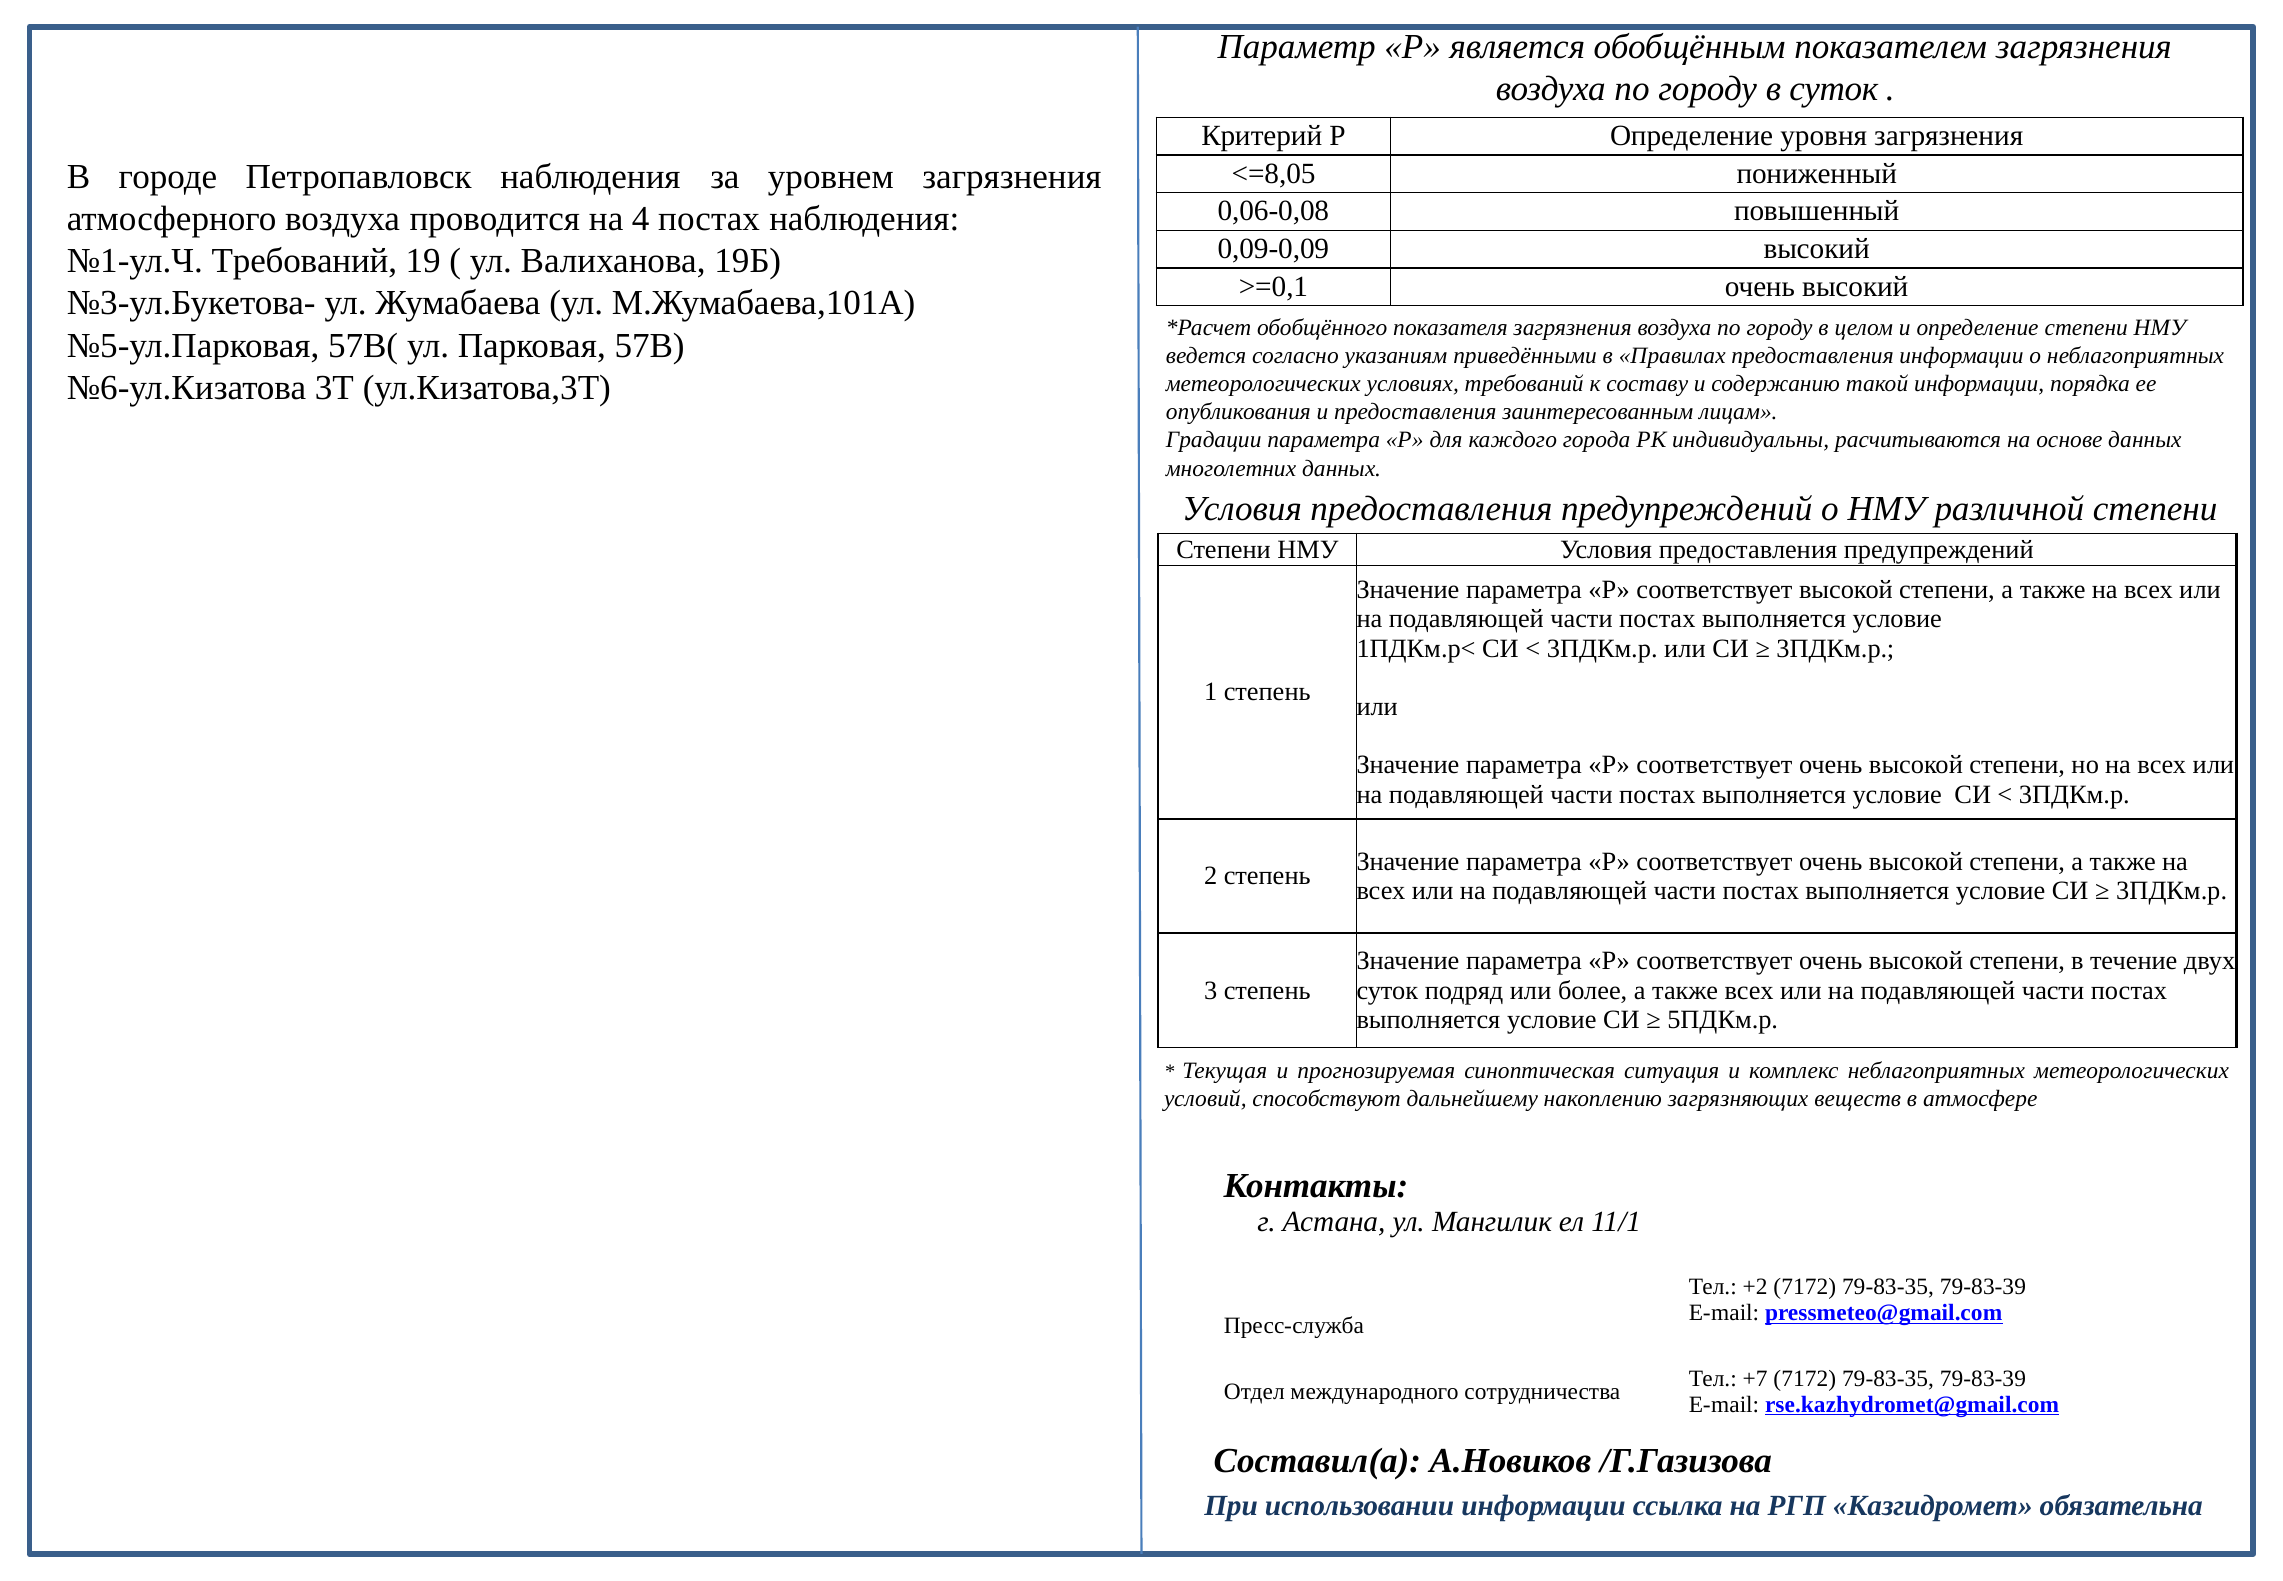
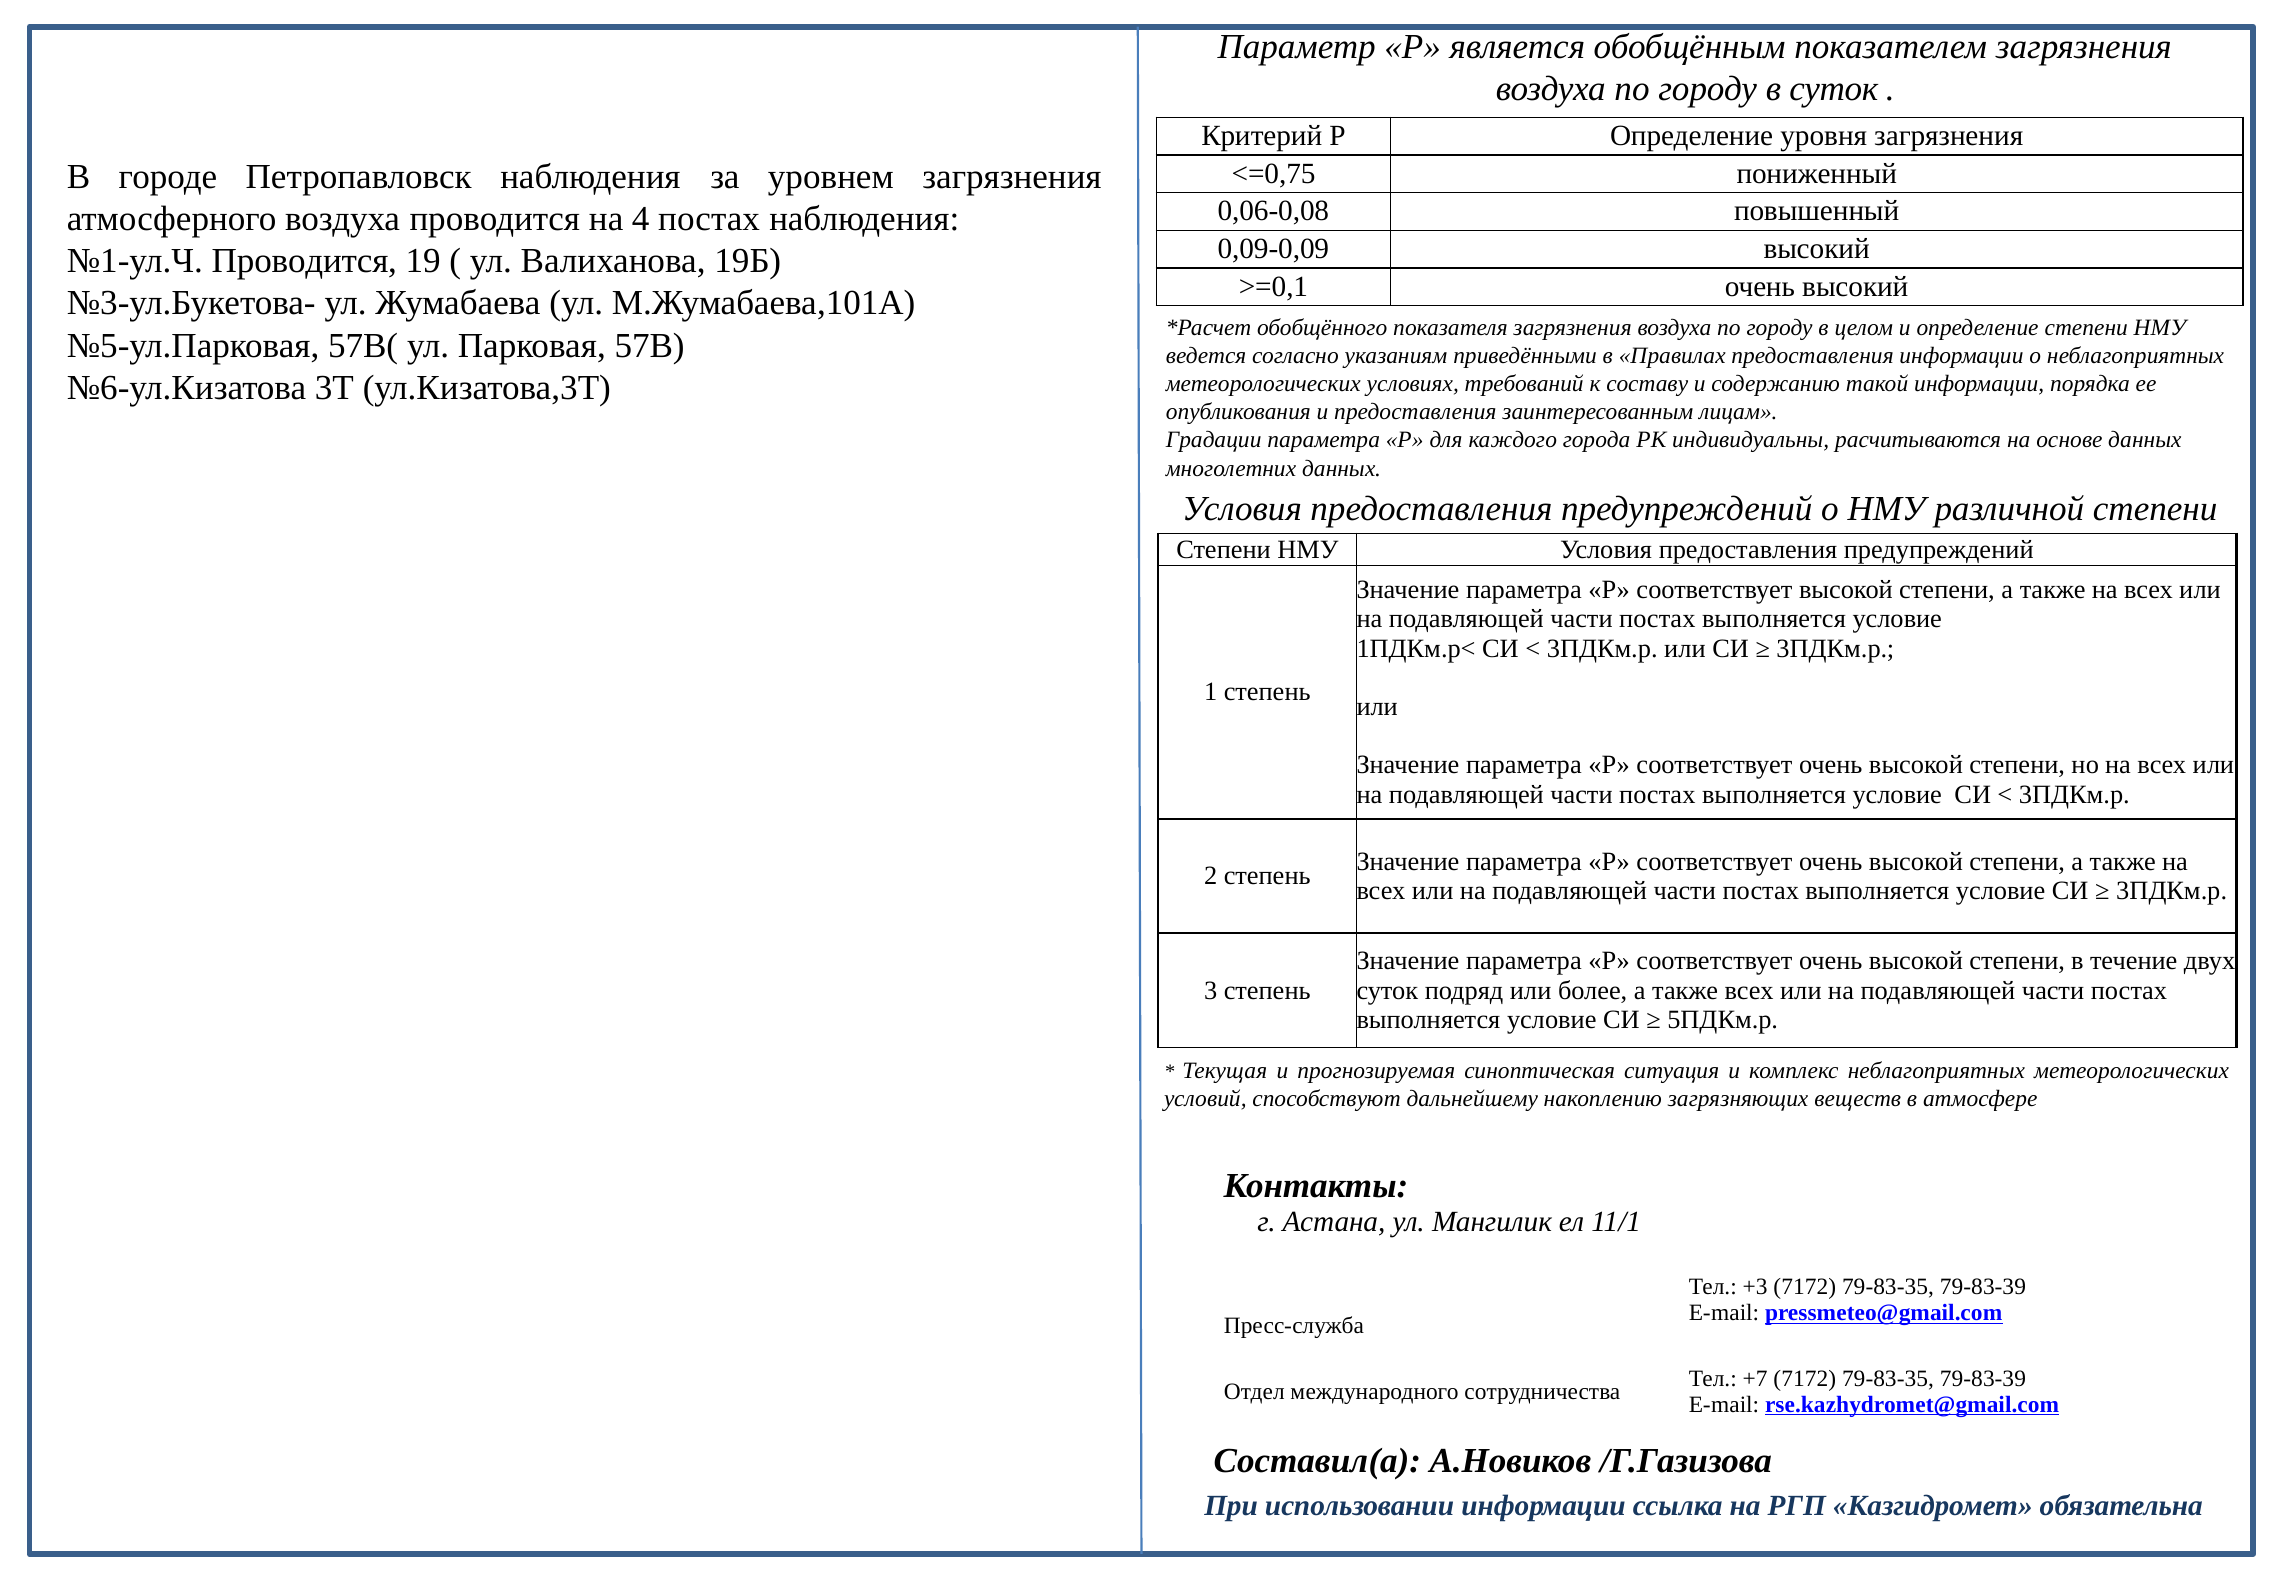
<=8,05: <=8,05 -> <=0,75 (1274, 173)
№1-ул.Ч Требований: Требований -> Проводится (304, 261)
+2: +2 -> +3 (1755, 1287)
